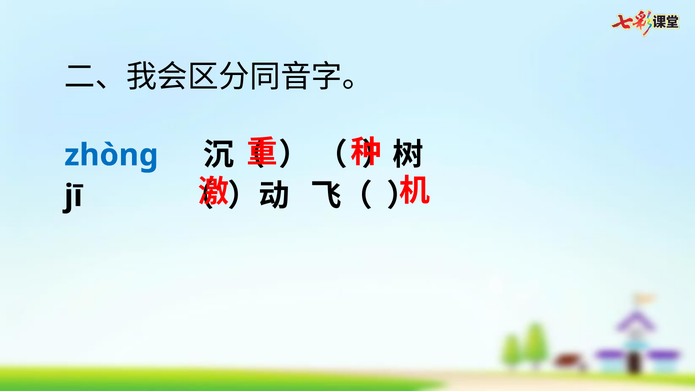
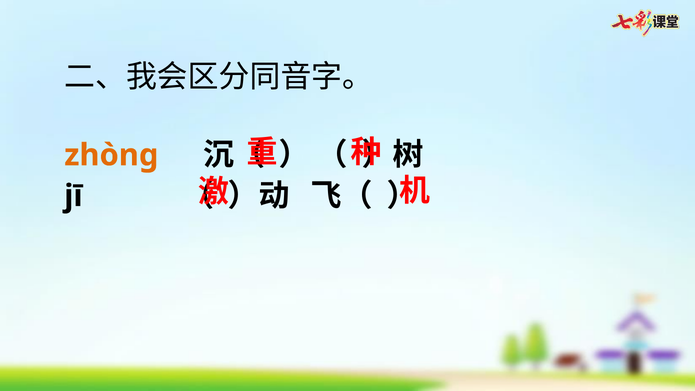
zhòng colour: blue -> orange (111, 155)
